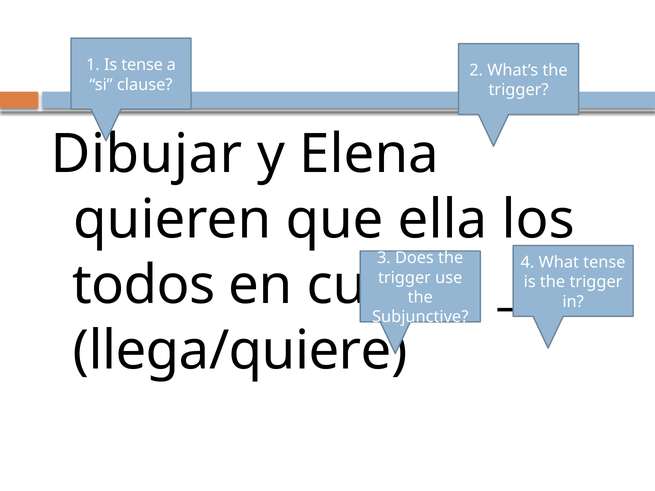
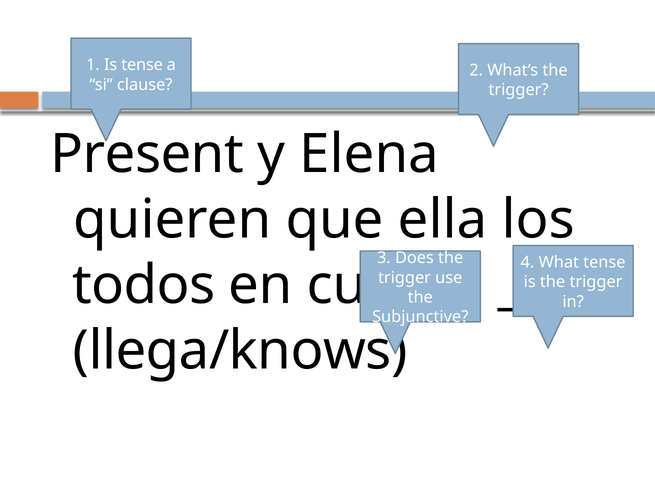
Dibujar: Dibujar -> Present (147, 154)
llega/quiere: llega/quiere -> llega/knows (240, 351)
